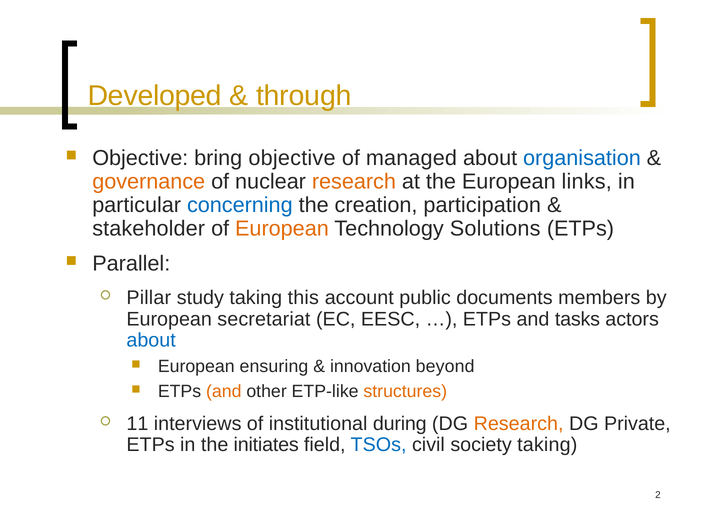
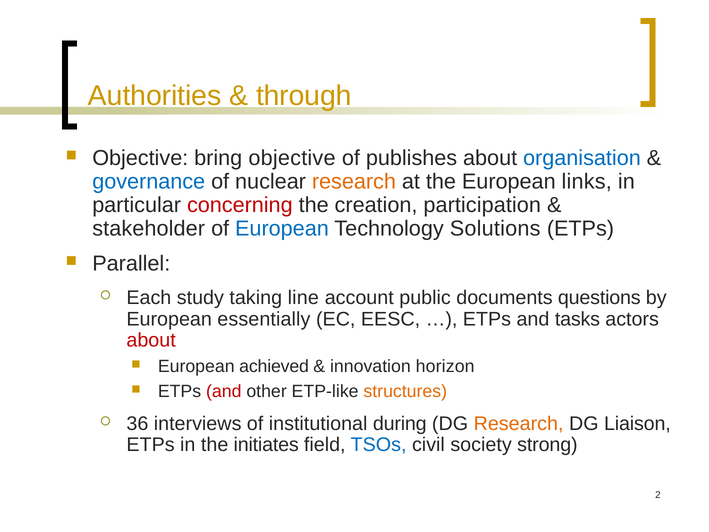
Developed: Developed -> Authorities (155, 96)
managed: managed -> publishes (412, 158)
governance colour: orange -> blue (149, 182)
concerning colour: blue -> red (240, 205)
European colour: orange -> blue (282, 228)
Pillar: Pillar -> Each (149, 298)
this: this -> line (303, 298)
members: members -> questions (599, 298)
secretariat: secretariat -> essentially (264, 319)
about colour: blue -> red (151, 340)
ensuring: ensuring -> achieved (274, 366)
beyond: beyond -> horizon (445, 366)
and colour: orange -> red (224, 391)
11: 11 -> 36 (137, 423)
Private: Private -> Liaison (637, 423)
society taking: taking -> strong (547, 445)
